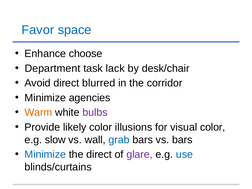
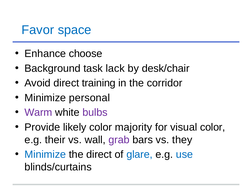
Department: Department -> Background (53, 68)
blurred: blurred -> training (99, 83)
agencies: agencies -> personal (89, 98)
Warm colour: orange -> purple (38, 112)
illusions: illusions -> majority (134, 127)
slow: slow -> their (55, 140)
grab colour: blue -> purple (119, 140)
vs bars: bars -> they (182, 140)
glare colour: purple -> blue (140, 154)
